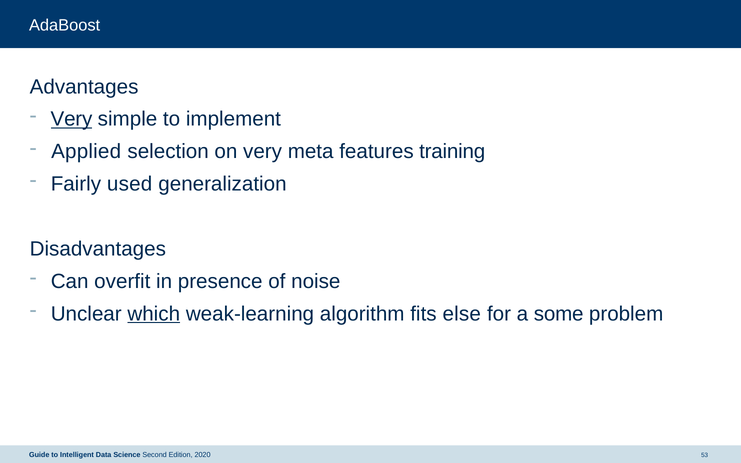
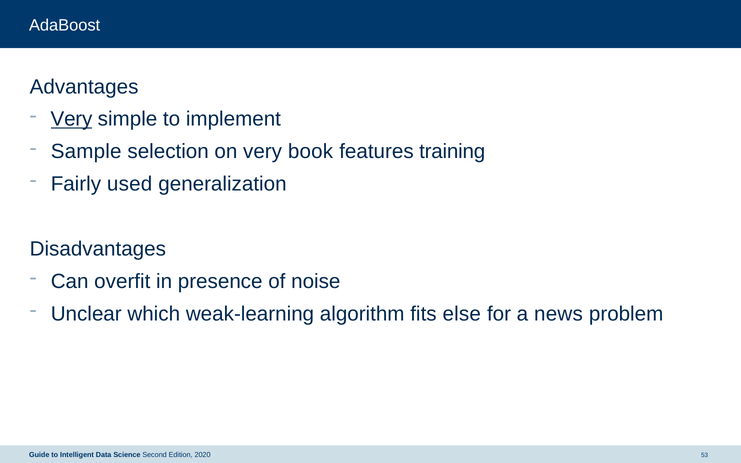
Applied: Applied -> Sample (86, 152)
meta: meta -> book (311, 152)
which underline: present -> none (154, 314)
some: some -> news (558, 314)
